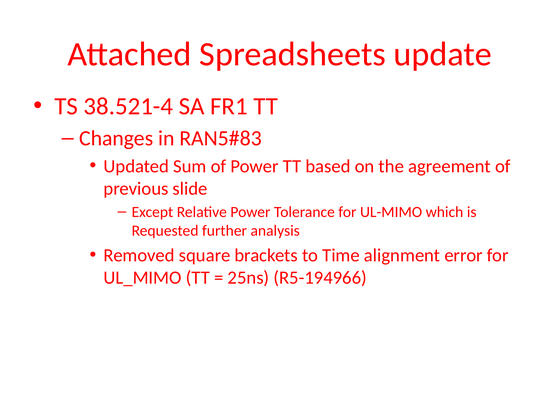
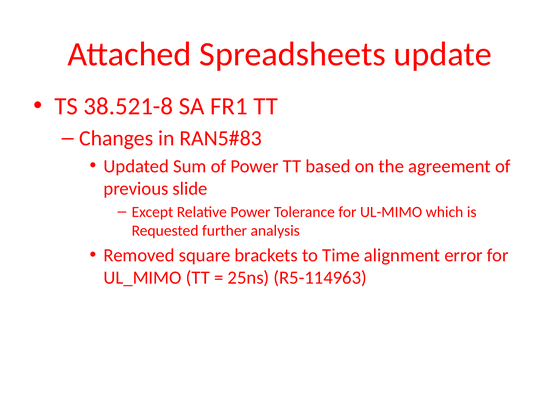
38.521-4: 38.521-4 -> 38.521-8 (128, 106)
R5-194966: R5-194966 -> R5-114963 (320, 278)
